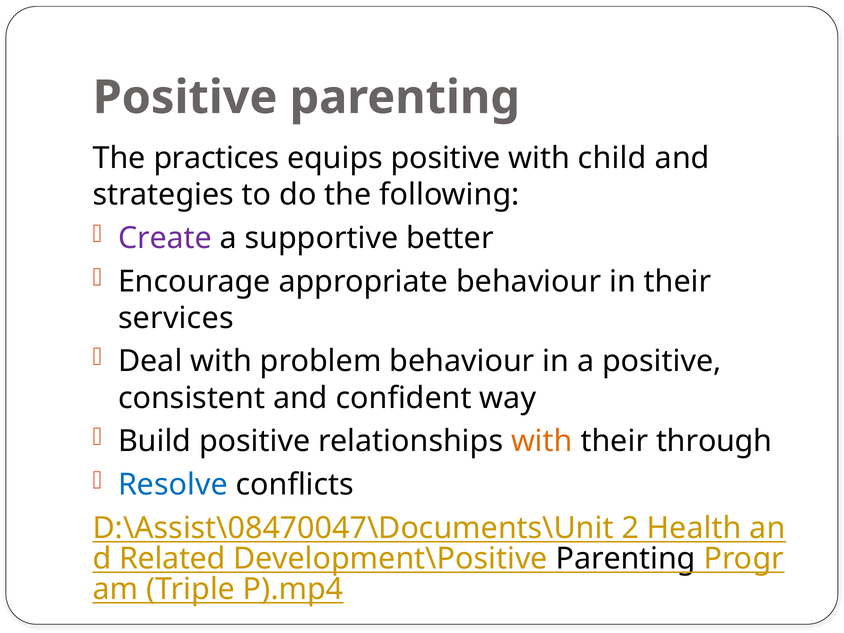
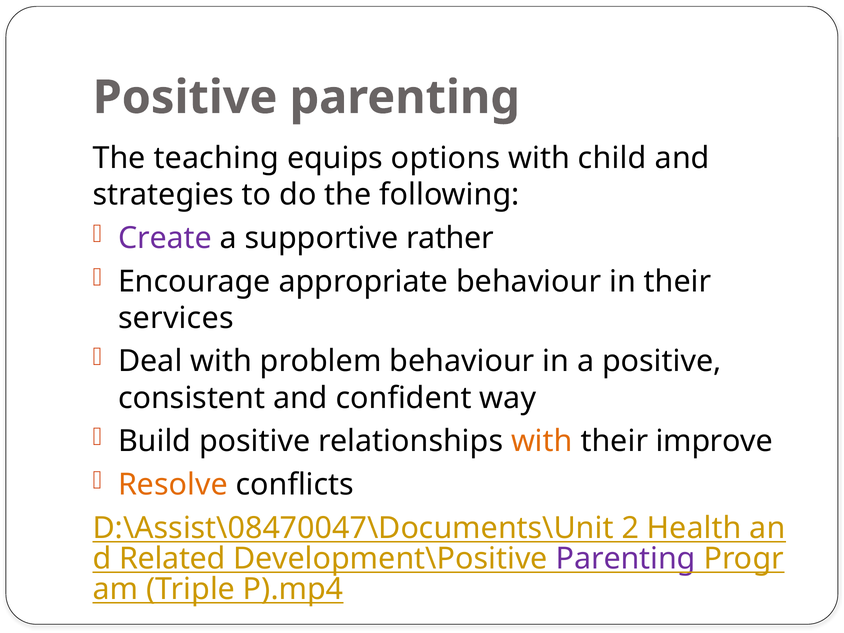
practices: practices -> teaching (216, 158)
equips positive: positive -> options (446, 158)
better: better -> rather (450, 238)
through: through -> improve (714, 441)
Resolve colour: blue -> orange (173, 485)
Parenting colour: black -> purple (626, 559)
